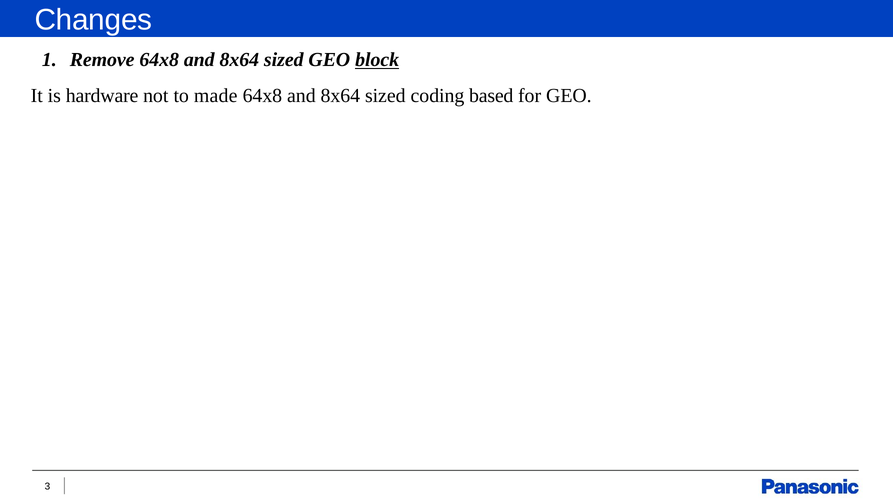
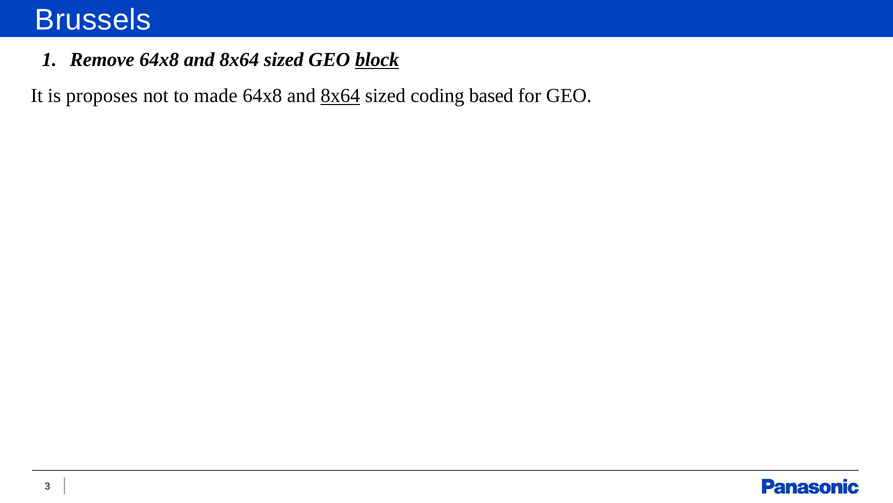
Changes: Changes -> Brussels (93, 20)
hardware: hardware -> proposes (102, 96)
8x64 underline: none -> present (340, 96)
